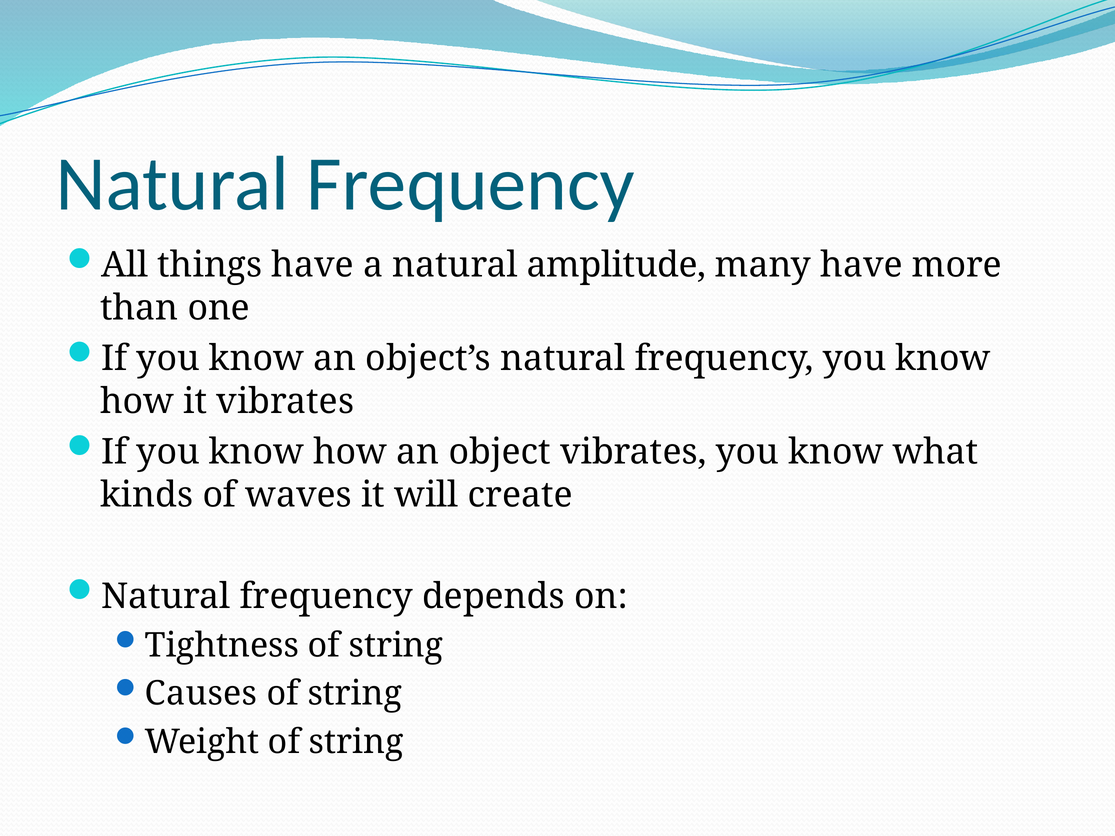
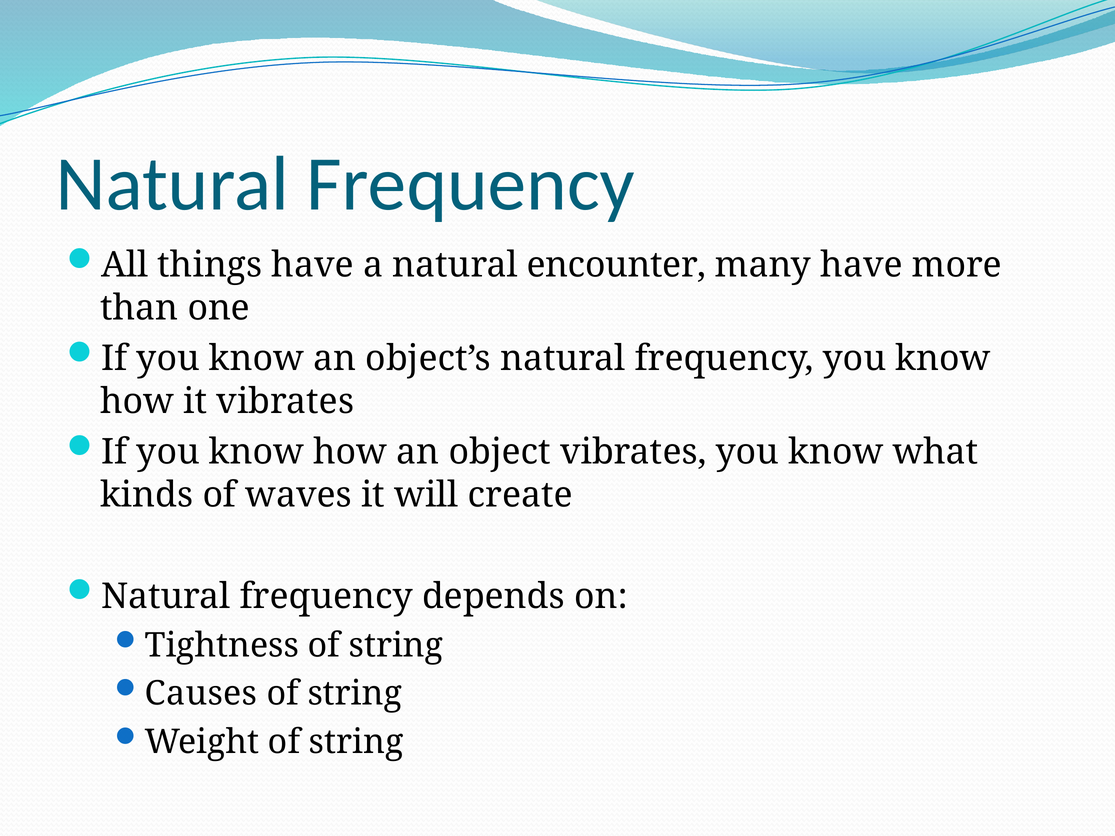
amplitude: amplitude -> encounter (617, 265)
